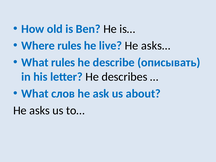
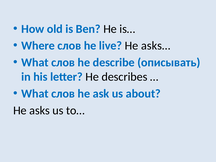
Where rules: rules -> слов (69, 46)
rules: rules -> слов (63, 62)
